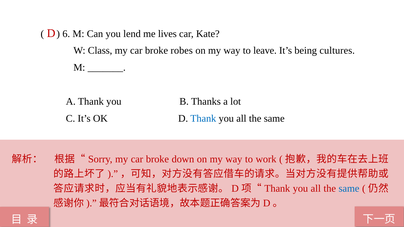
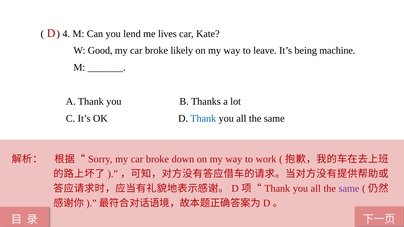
6: 6 -> 4 (66, 34)
Class: Class -> Good (100, 51)
robes: robes -> likely (182, 51)
cultures: cultures -> machine (337, 51)
same colour: blue -> purple (349, 189)
